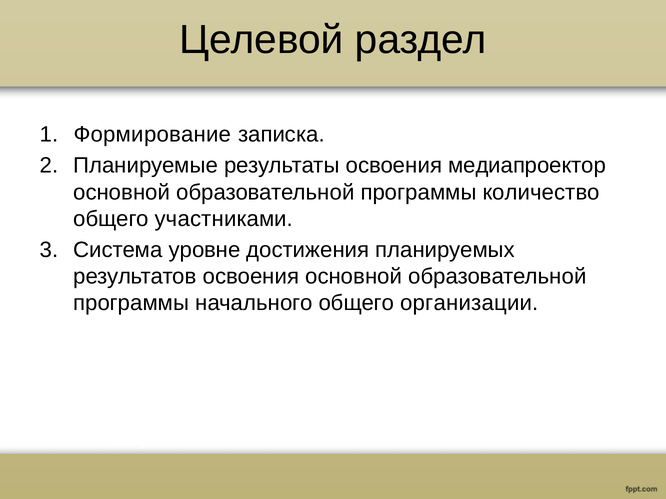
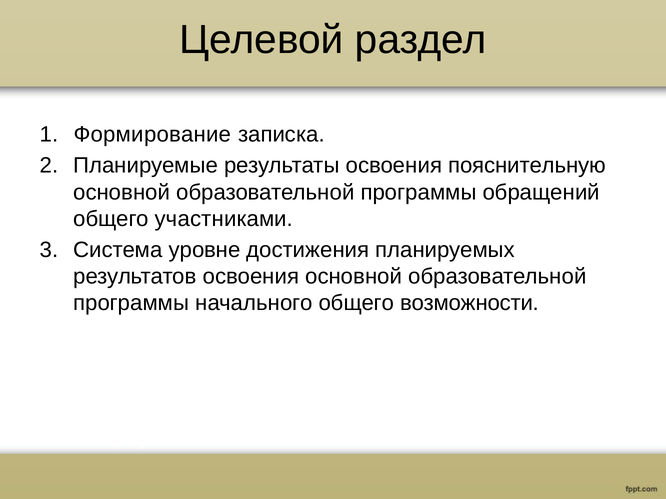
медиапроектор: медиапроектор -> пояснительную (527, 166)
количество: количество -> обращений (541, 192)
организации: организации -> возможности (469, 303)
